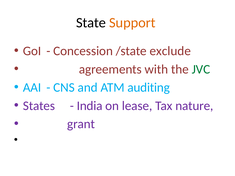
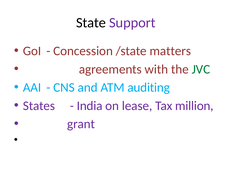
Support colour: orange -> purple (132, 23)
exclude: exclude -> matters (170, 51)
nature: nature -> million (194, 106)
